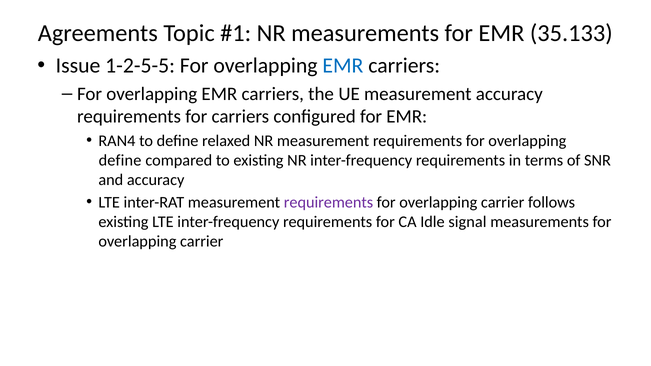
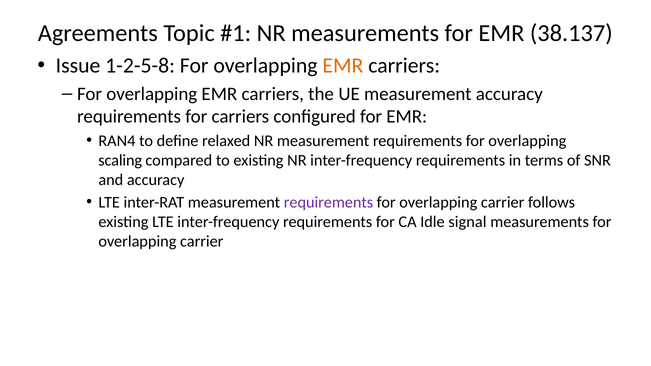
35.133: 35.133 -> 38.137 (571, 33)
1-2-5-5: 1-2-5-5 -> 1-2-5-8 (140, 66)
EMR colour: blue -> orange (343, 66)
define: define -> scaling (120, 160)
